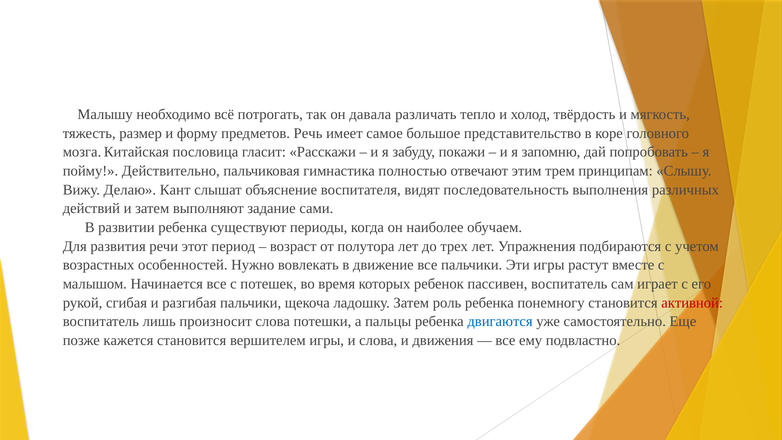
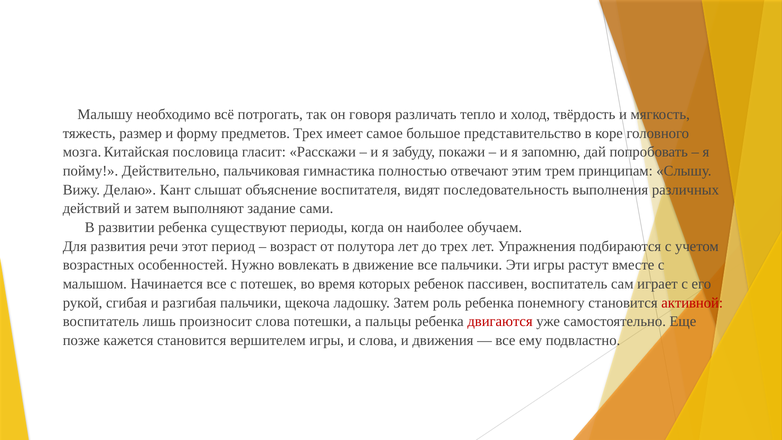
давала: давала -> говоря (370, 114)
предметов Речь: Речь -> Трех (308, 133)
двигаются colour: blue -> red (500, 321)
